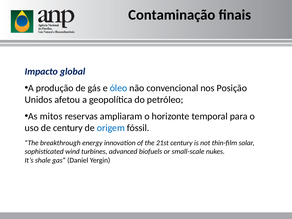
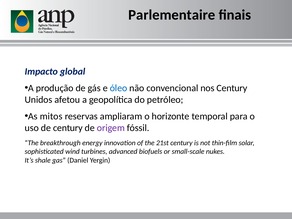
Contaminação: Contaminação -> Parlementaire (172, 15)
nos Posição: Posição -> Century (232, 88)
origem colour: blue -> purple (111, 128)
